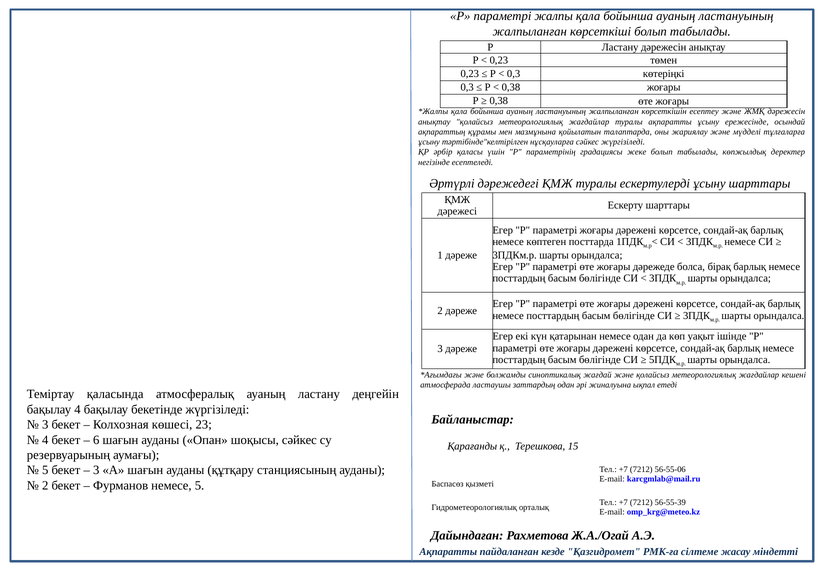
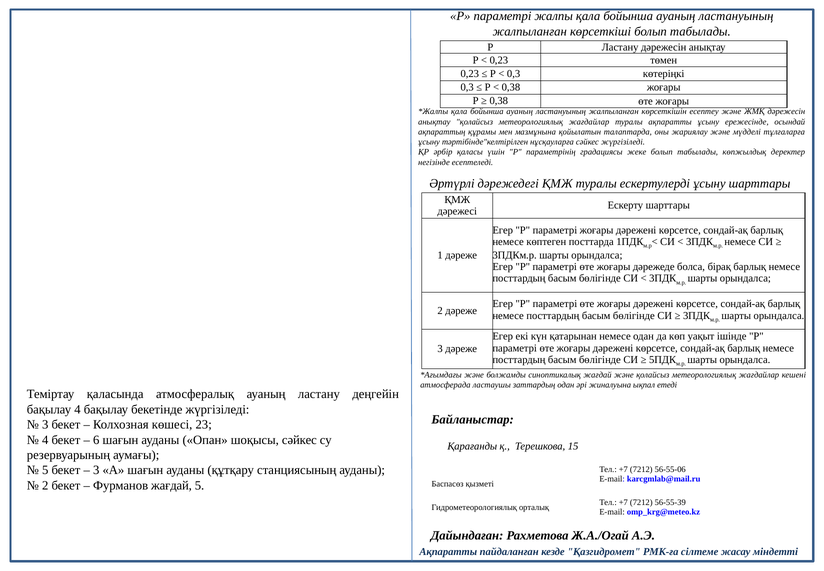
Фурманов немесе: немесе -> жағдай (171, 485)
